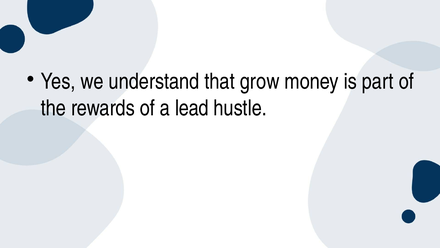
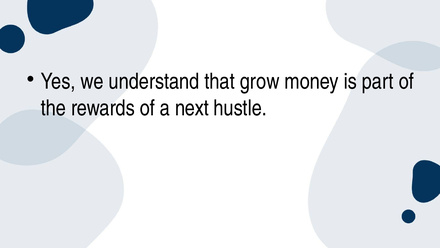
lead: lead -> next (192, 108)
